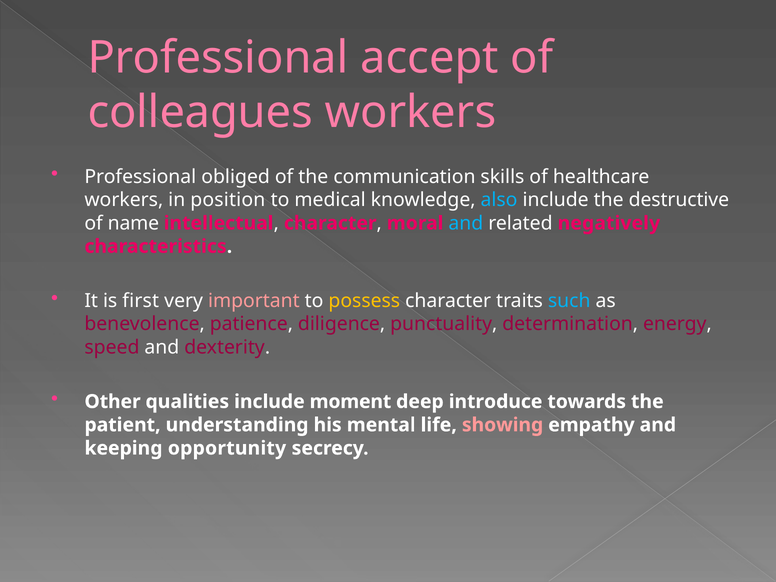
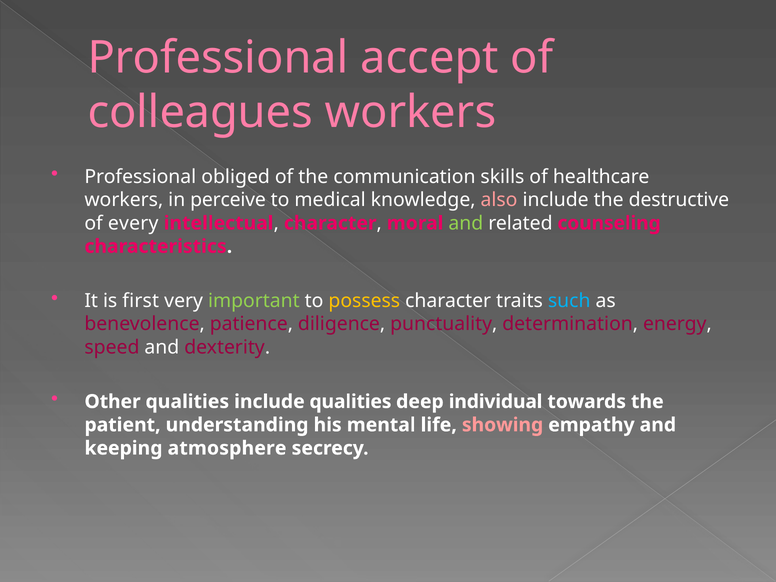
position: position -> perceive (228, 200)
also colour: light blue -> pink (499, 200)
name: name -> every (133, 223)
and colour: light blue -> light green (466, 223)
negatively: negatively -> counseling (609, 223)
important colour: pink -> light green (254, 301)
include moment: moment -> qualities (350, 402)
introduce: introduce -> individual (496, 402)
opportunity: opportunity -> atmosphere (227, 448)
